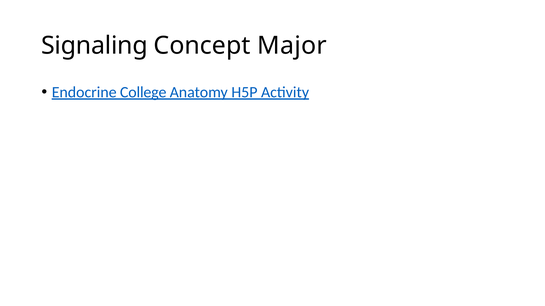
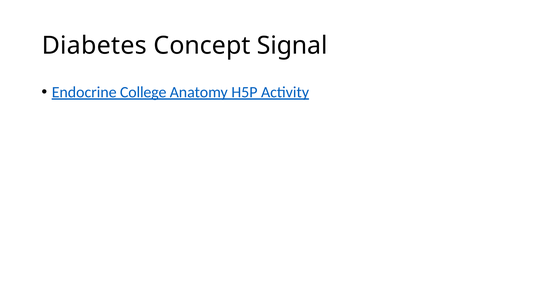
Signaling: Signaling -> Diabetes (94, 46)
Major: Major -> Signal (292, 46)
